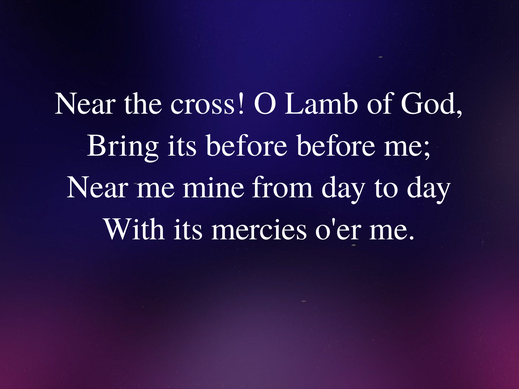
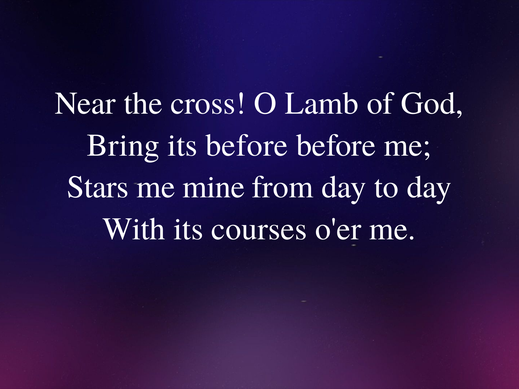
Near: Near -> Stars (98, 187)
mercies: mercies -> courses (259, 229)
